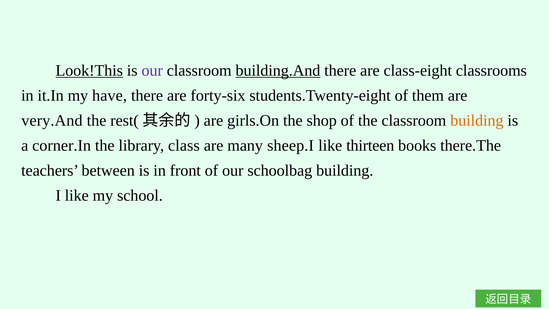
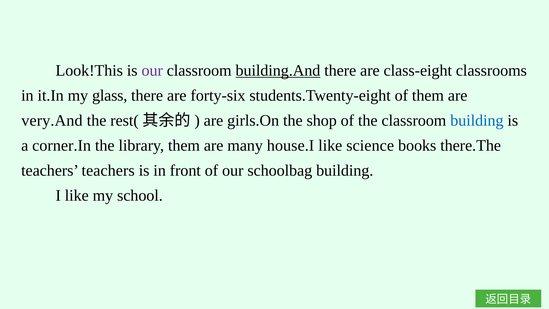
Look!This underline: present -> none (89, 70)
have: have -> glass (110, 95)
building colour: orange -> blue (477, 120)
library class: class -> them (184, 145)
sheep.I: sheep.I -> house.I (291, 145)
thirteen: thirteen -> science (370, 145)
teachers between: between -> teachers (108, 170)
